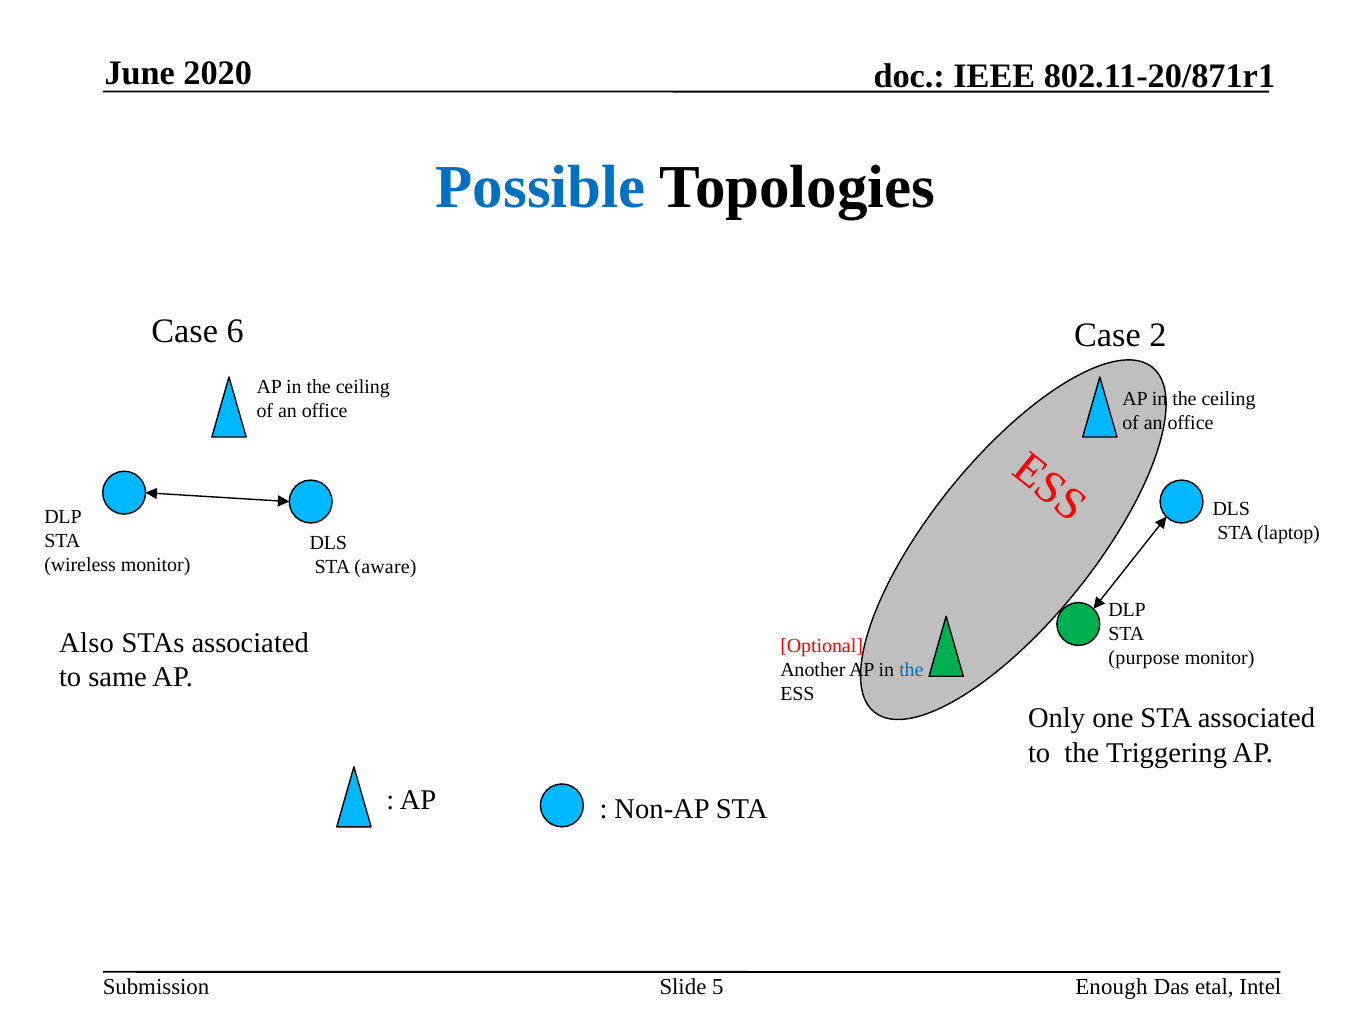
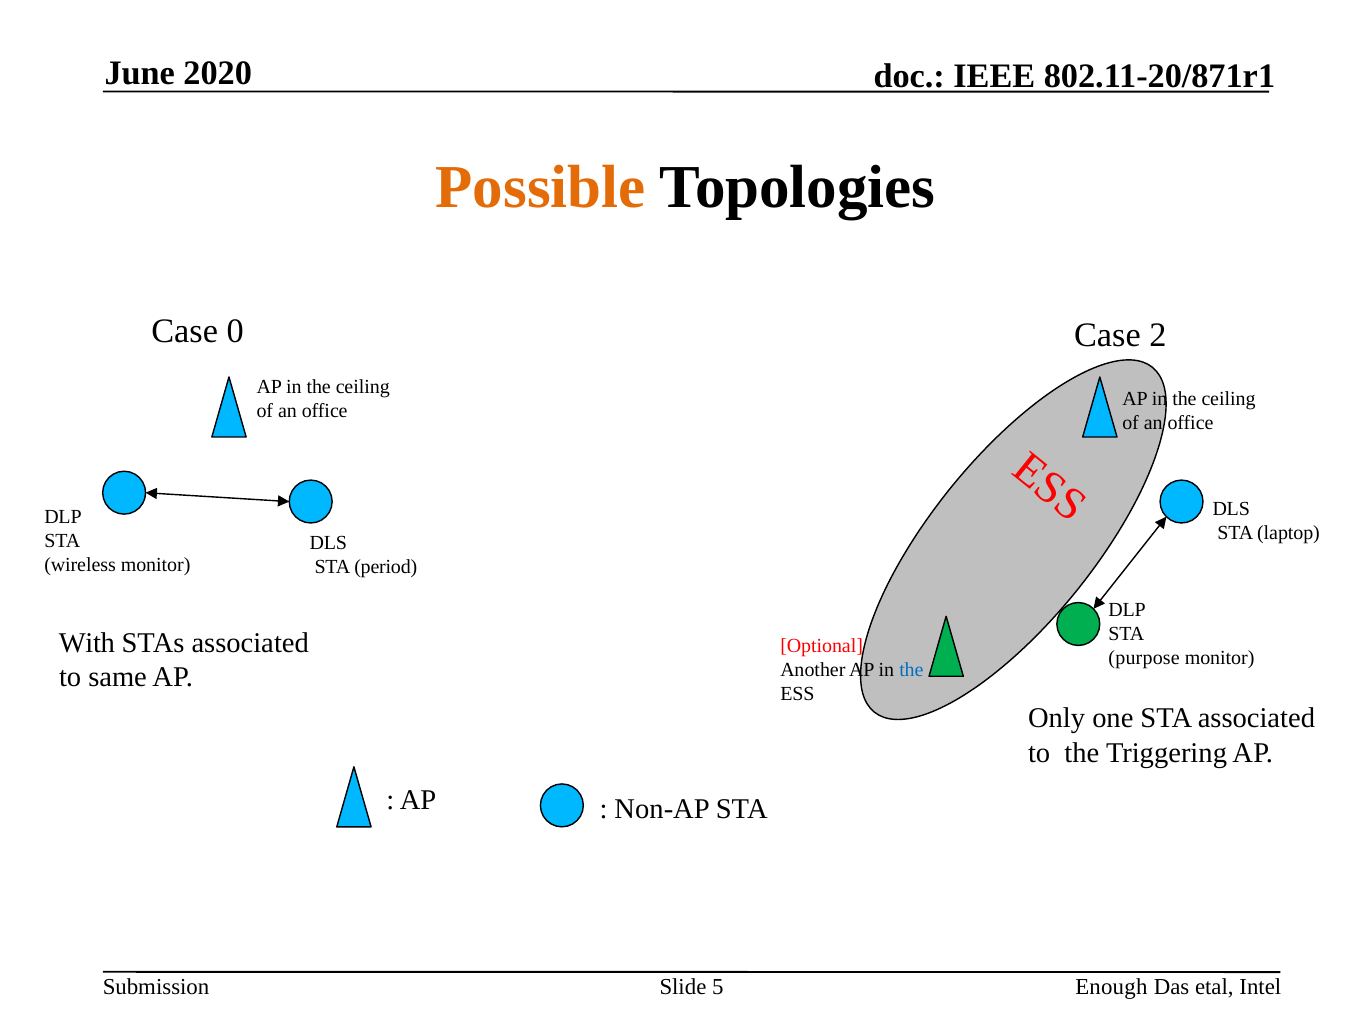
Possible colour: blue -> orange (541, 187)
6: 6 -> 0 (235, 331)
aware: aware -> period (386, 567)
Also: Also -> With (87, 643)
